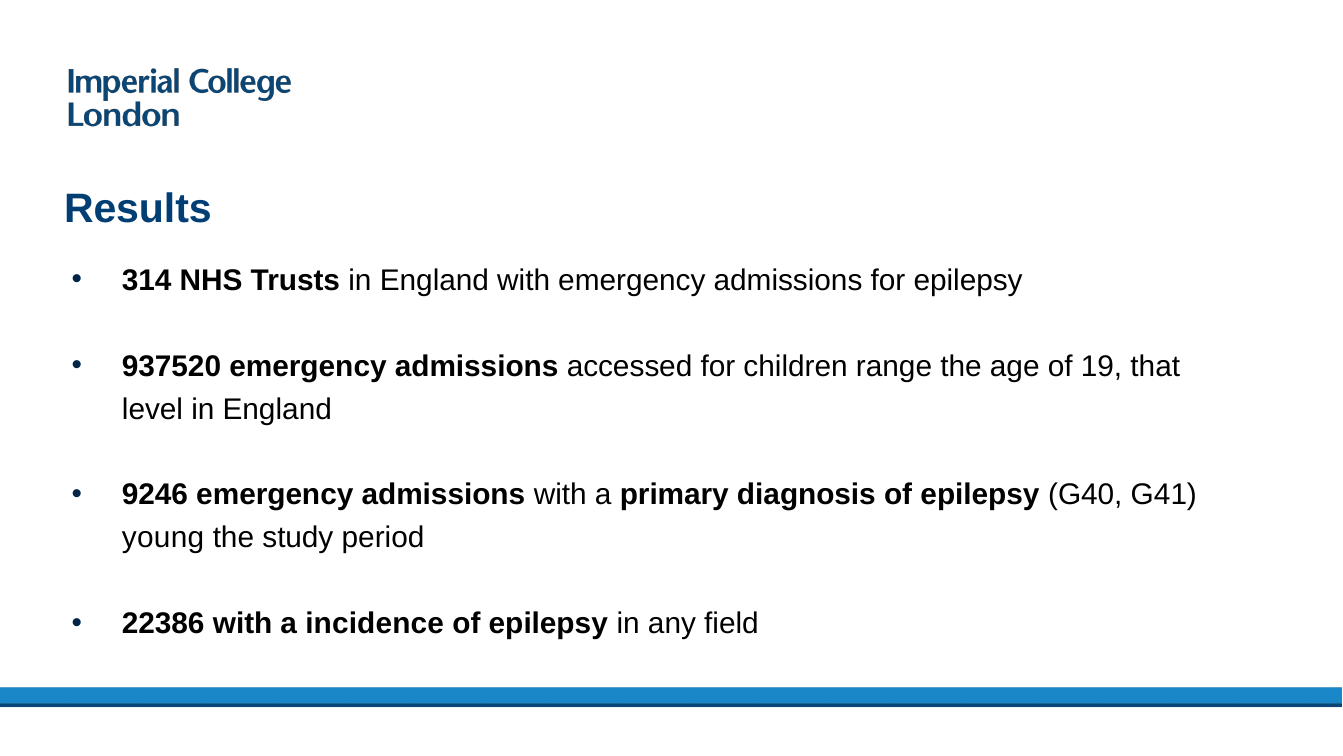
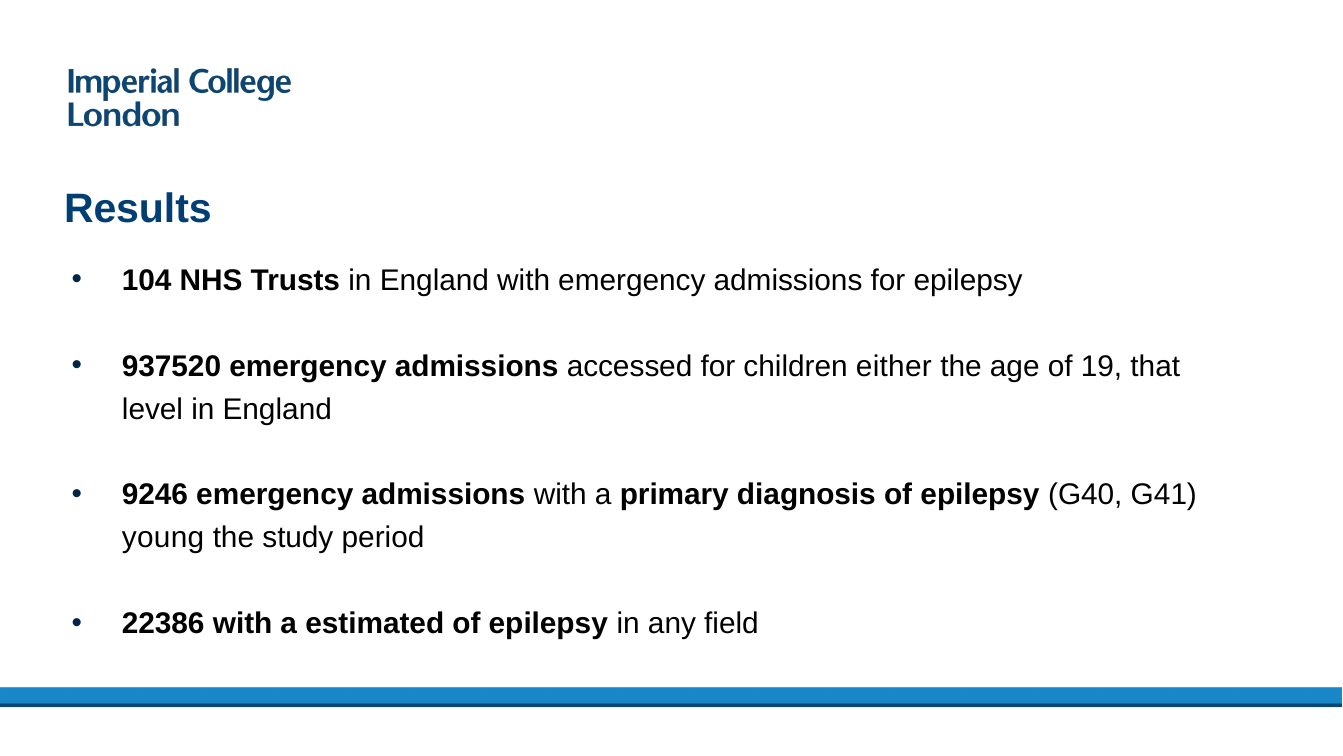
314: 314 -> 104 (147, 280)
range: range -> either (894, 366)
incidence: incidence -> estimated (375, 624)
